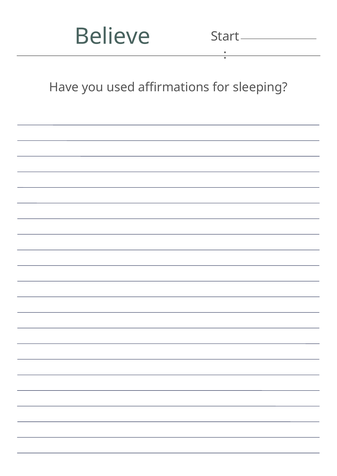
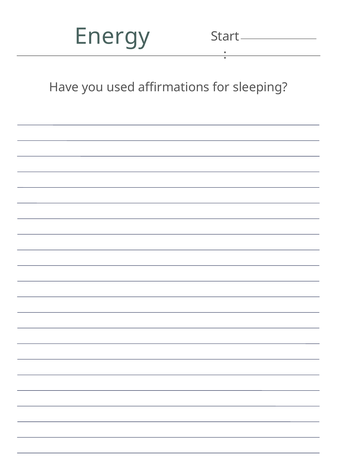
Believe: Believe -> Energy (112, 37)
